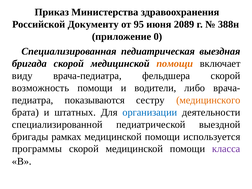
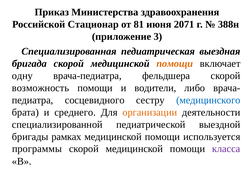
Документу: Документу -> Стационар (93, 24)
95: 95 -> 81 (139, 24)
2089: 2089 -> 2071 (184, 24)
0: 0 -> 3 (158, 37)
виду: виду -> одну (22, 76)
показываются: показываются -> сосцевидного (95, 100)
медицинского colour: orange -> blue (208, 100)
штатных: штатных -> среднего (75, 112)
организации colour: blue -> orange (150, 112)
